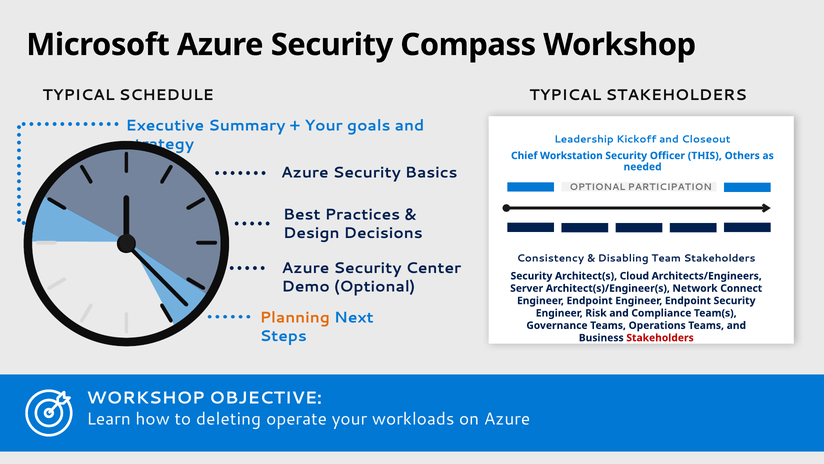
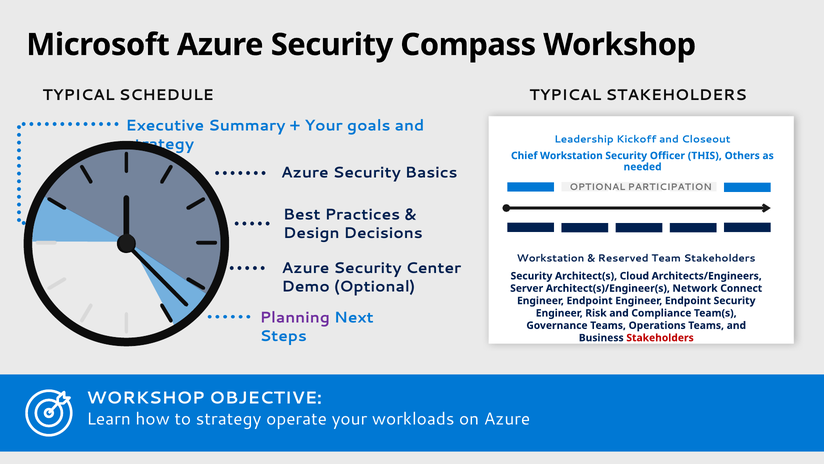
Consistency: Consistency -> Workstation (551, 258)
Disabling: Disabling -> Reserved (623, 258)
Planning colour: orange -> purple (295, 317)
to deleting: deleting -> strategy (229, 418)
